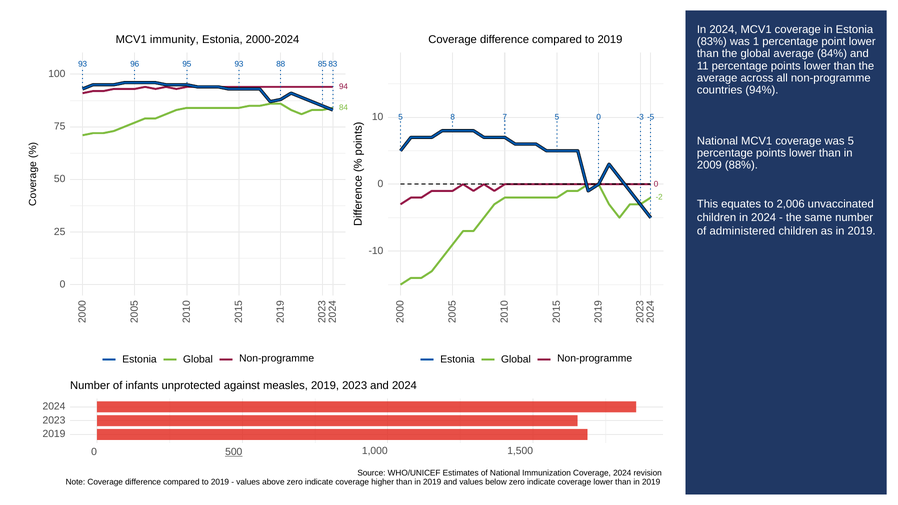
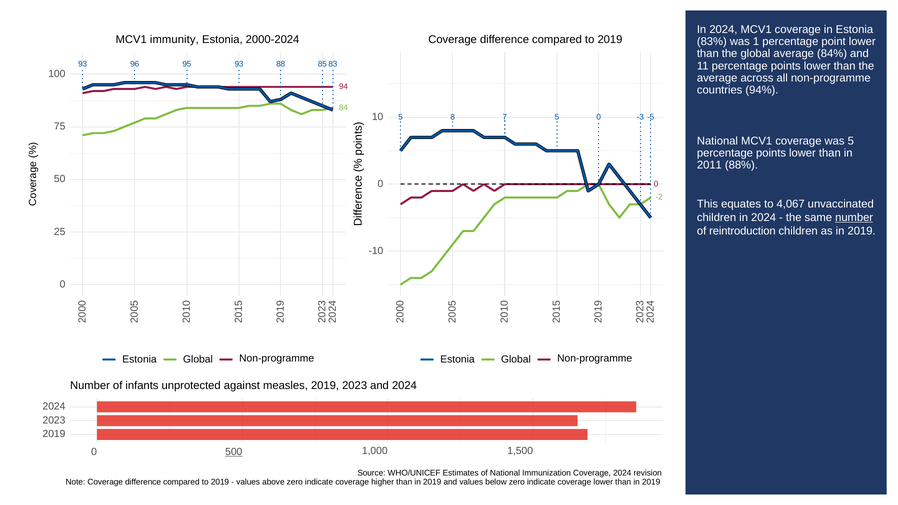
2009: 2009 -> 2011 (709, 165)
2,006: 2,006 -> 4,067 (791, 204)
number underline: none -> present (854, 218)
administered: administered -> reintroduction (742, 231)
